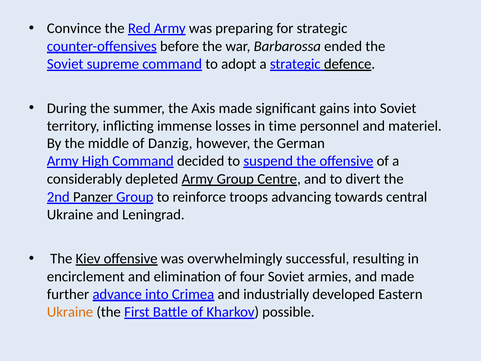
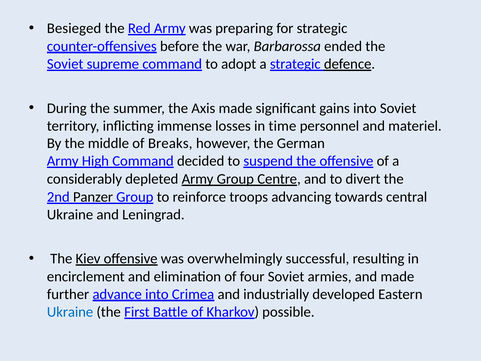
Convince: Convince -> Besieged (74, 28)
Danzig: Danzig -> Breaks (170, 143)
Ukraine colour: orange -> blue (70, 312)
